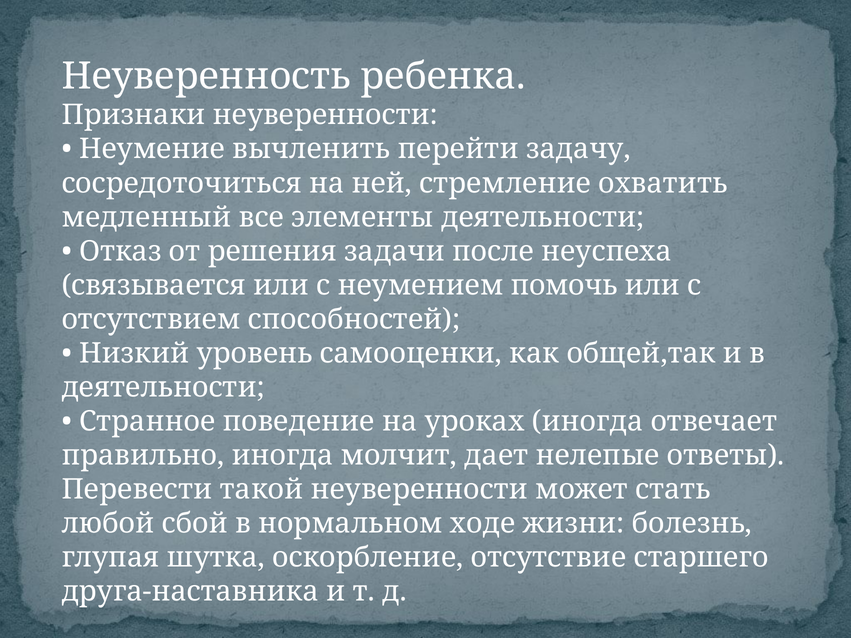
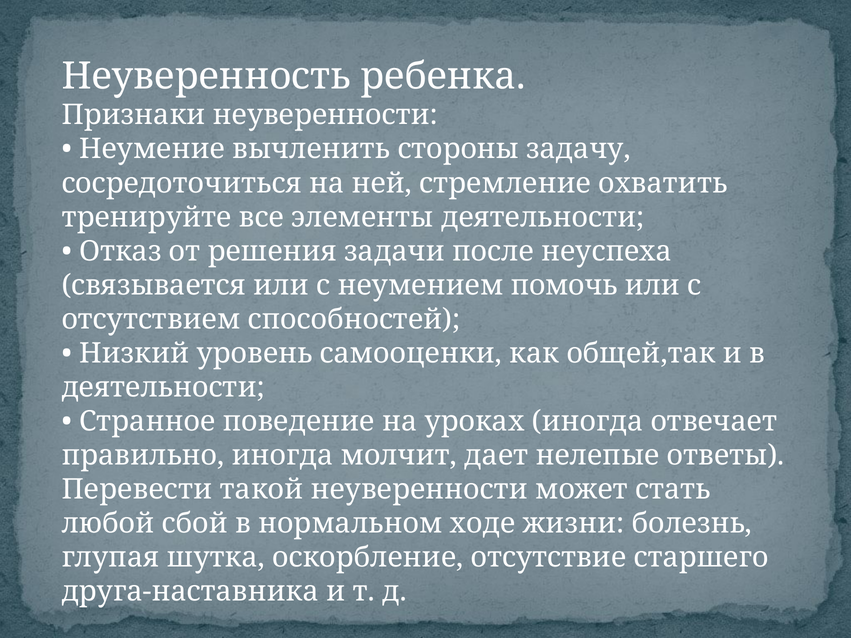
перейти: перейти -> стороны (458, 149)
медленный: медленный -> тренируйте (147, 217)
